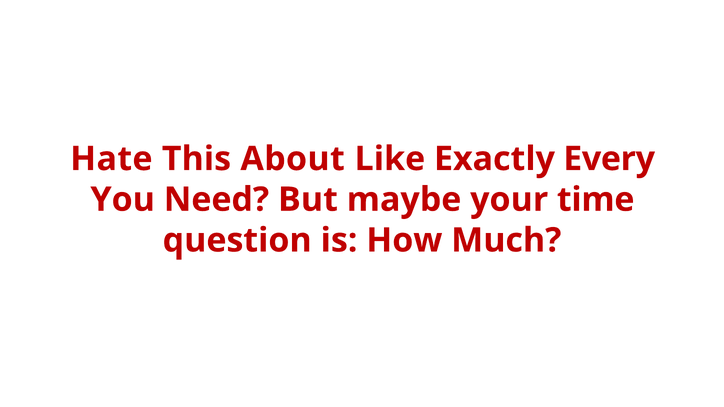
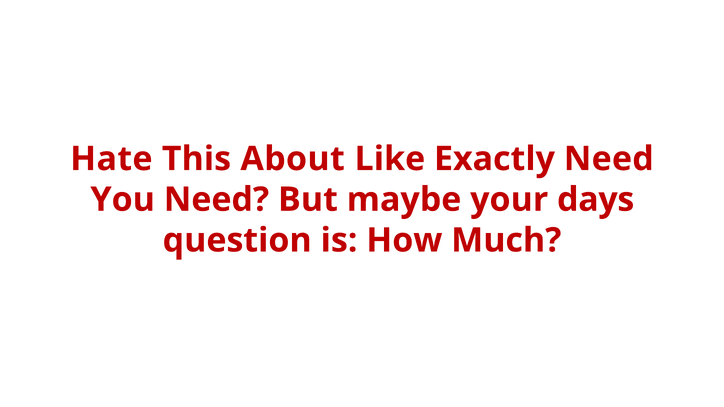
Exactly Every: Every -> Need (609, 159)
time: time -> days (596, 200)
